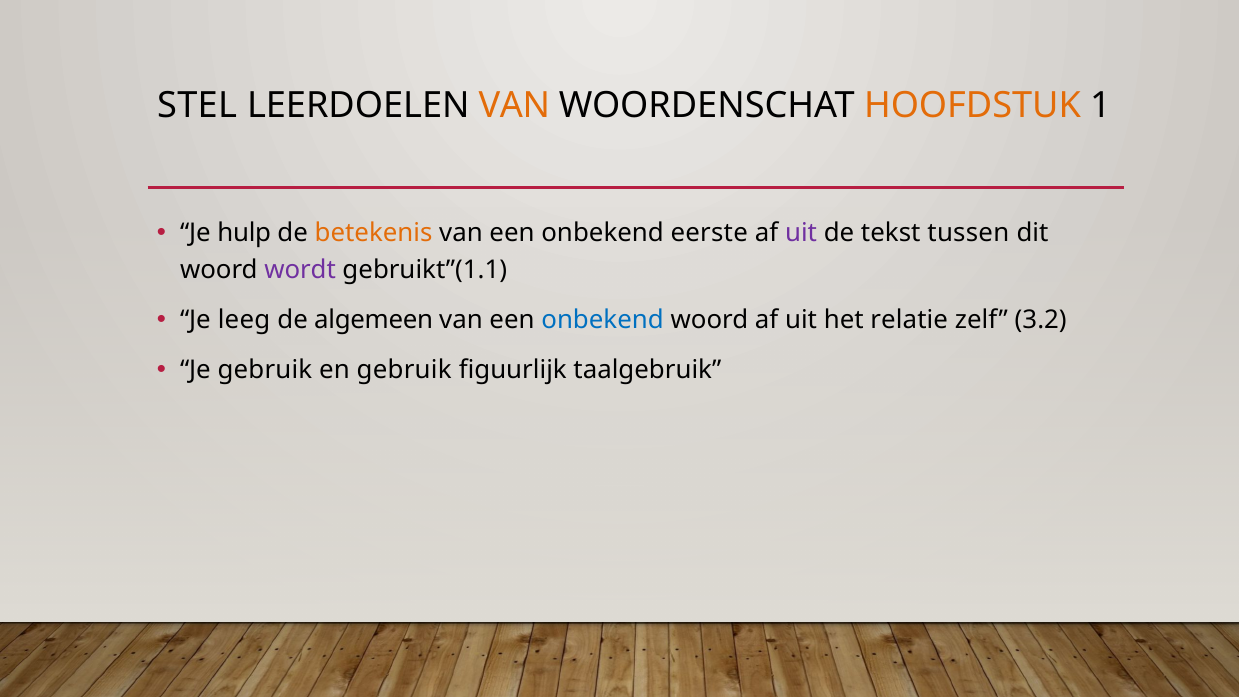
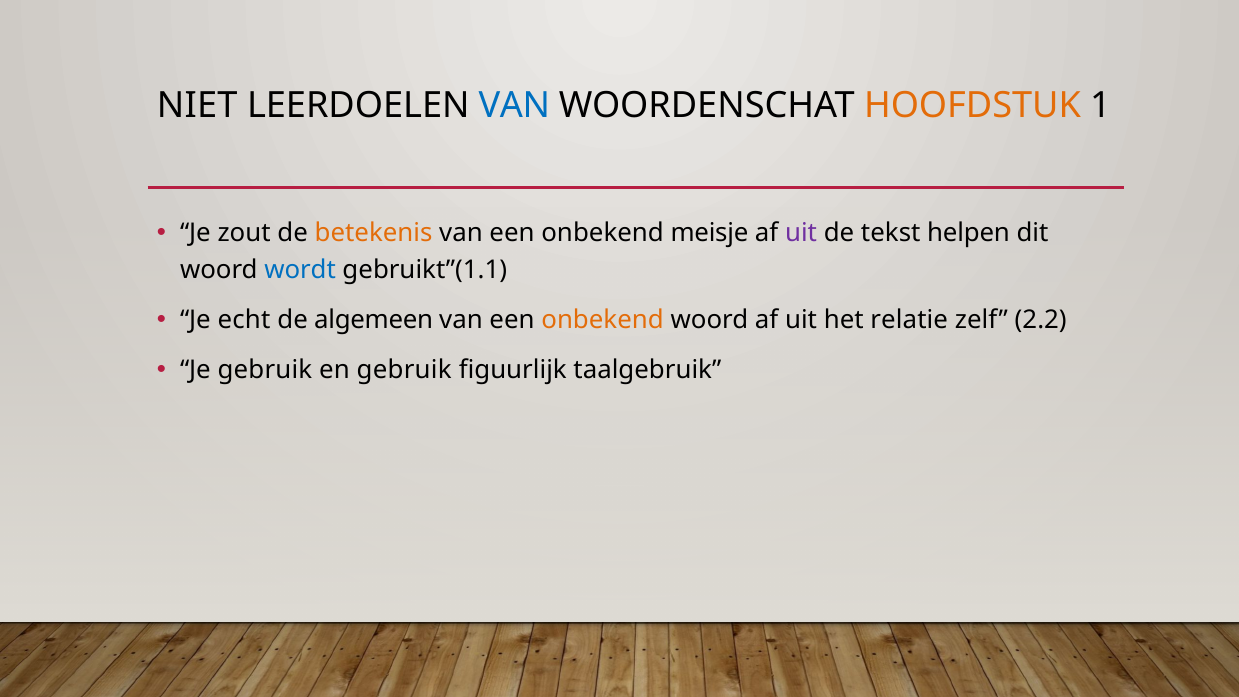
STEL: STEL -> NIET (197, 106)
VAN colour: orange -> blue (514, 106)
hulp: hulp -> zout (244, 233)
eerste: eerste -> meisje (709, 233)
tussen: tussen -> helpen (969, 233)
wordt colour: purple -> blue (300, 270)
leeg: leeg -> echt (244, 320)
onbekend colour: blue -> orange (603, 320)
3.2: 3.2 -> 2.2 (1041, 320)
